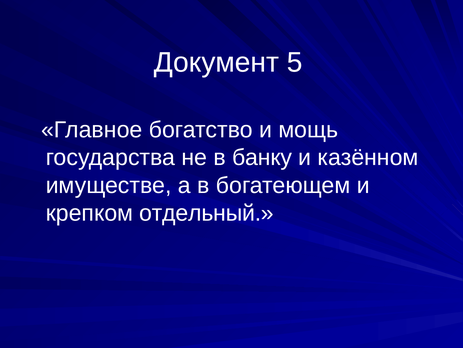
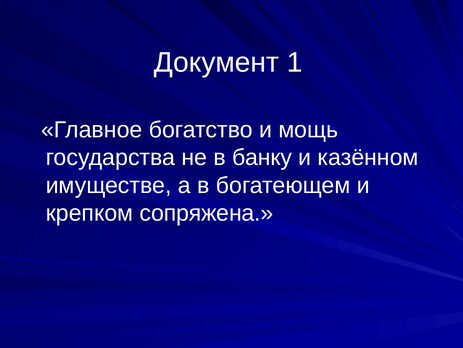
5: 5 -> 1 (295, 62)
отдельный: отдельный -> сопряжена (206, 213)
